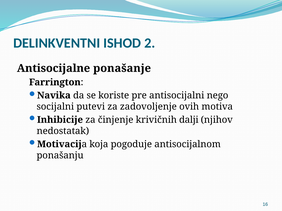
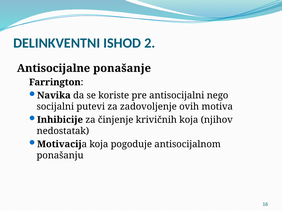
krivičnih dalji: dalji -> koja (189, 120)
